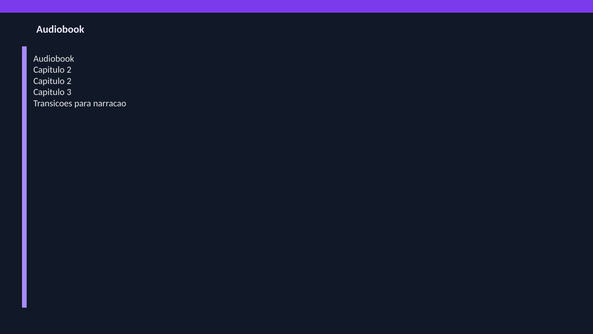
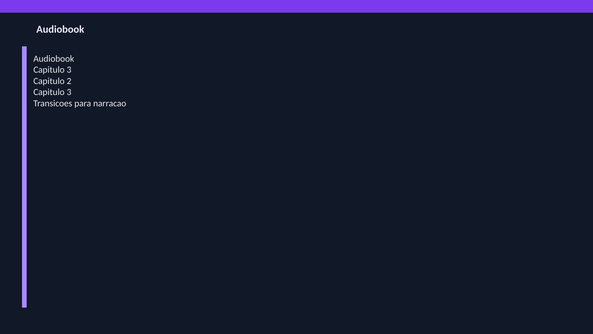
2: 2 -> 3 (69, 70)
